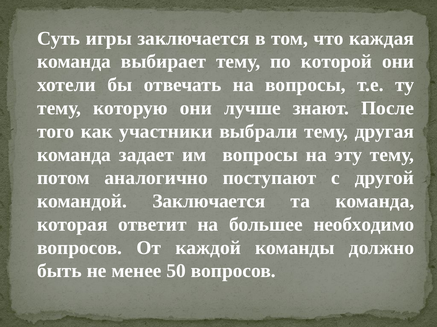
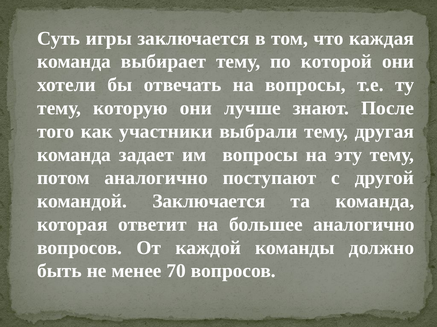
большее необходимо: необходимо -> аналогично (364, 225)
50: 50 -> 70 (176, 272)
